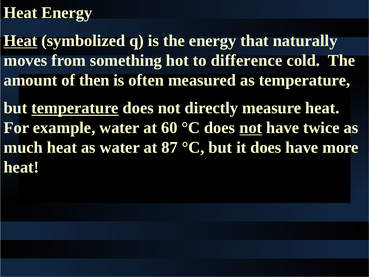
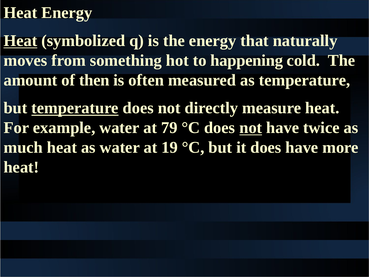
difference: difference -> happening (247, 60)
60: 60 -> 79 (169, 128)
87: 87 -> 19 (170, 147)
